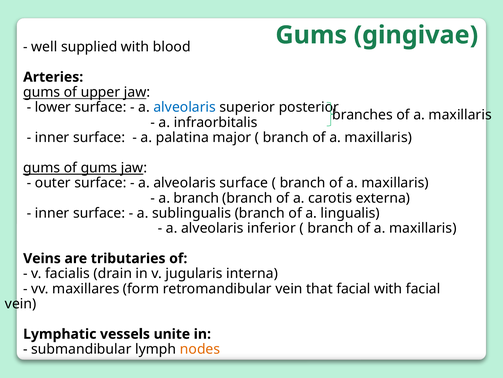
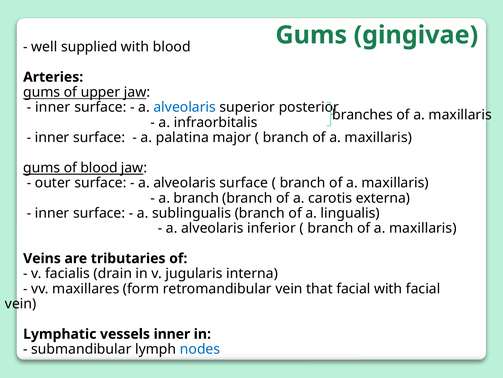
lower: lower -> inner (53, 107)
of gums: gums -> blood (99, 167)
vessels unite: unite -> inner (172, 333)
nodes colour: orange -> blue (200, 349)
